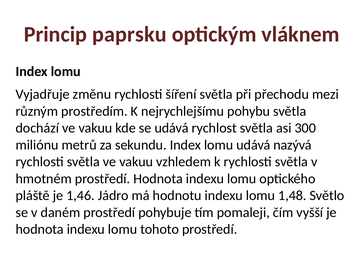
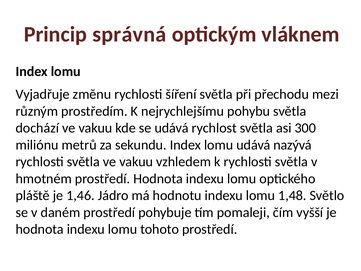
paprsku: paprsku -> správná (129, 34)
